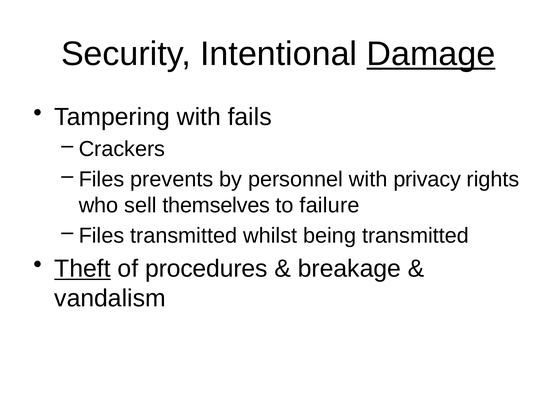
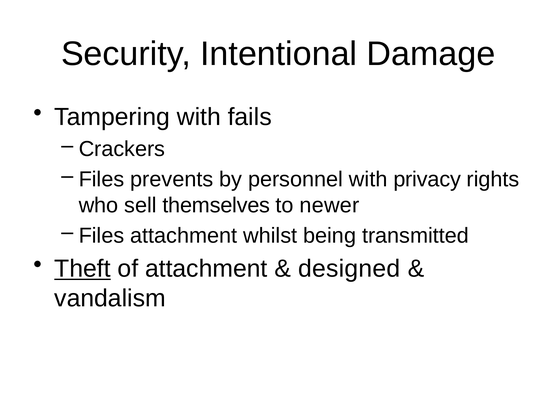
Damage underline: present -> none (431, 54)
failure: failure -> newer (329, 205)
Files transmitted: transmitted -> attachment (184, 236)
of procedures: procedures -> attachment (206, 269)
breakage: breakage -> designed (349, 269)
